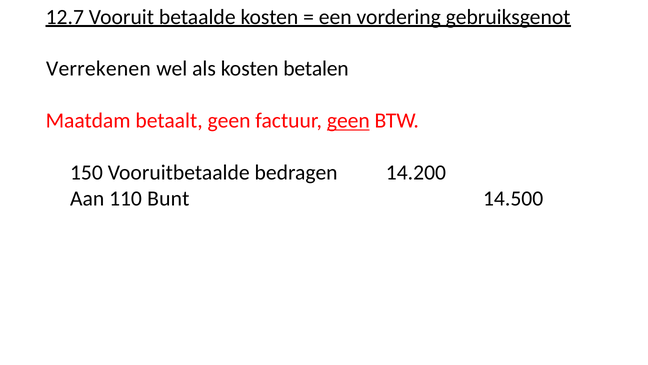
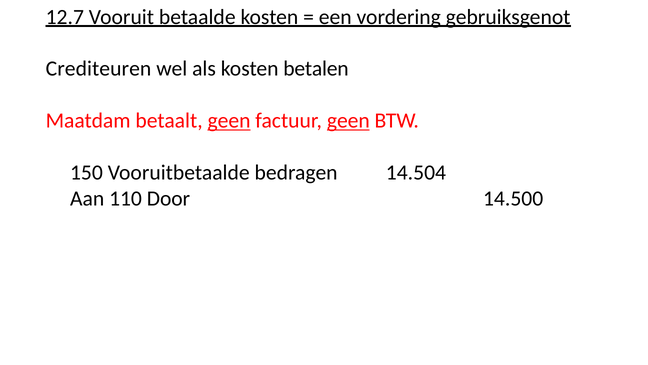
Verrekenen: Verrekenen -> Crediteuren (98, 69)
geen underline: none -> present (229, 121)
14.200: 14.200 -> 14.504 (416, 172)
Bunt: Bunt -> Door (168, 198)
